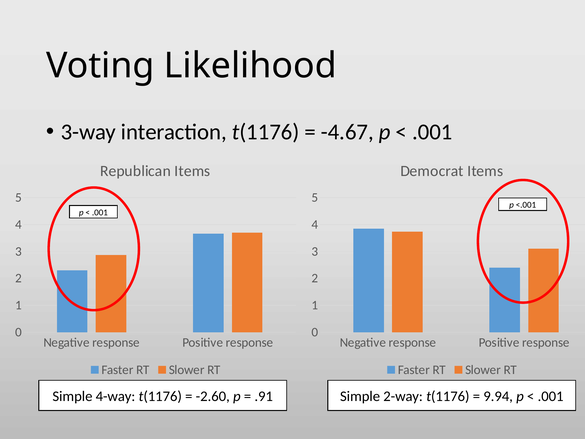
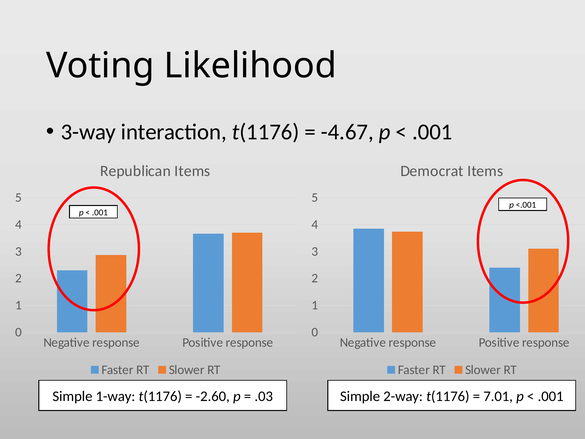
4-way: 4-way -> 1-way (115, 396)
.91: .91 -> .03 (264, 396)
9.94: 9.94 -> 7.01 (498, 396)
